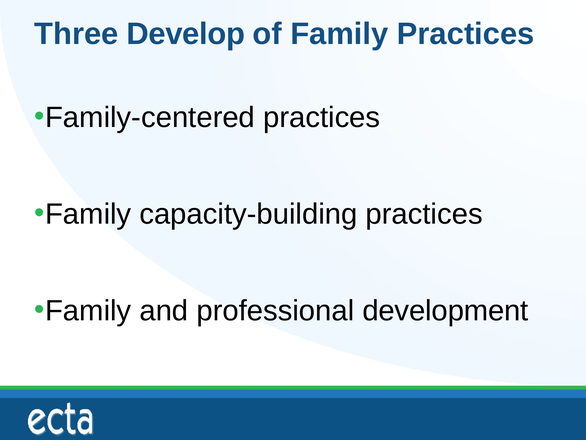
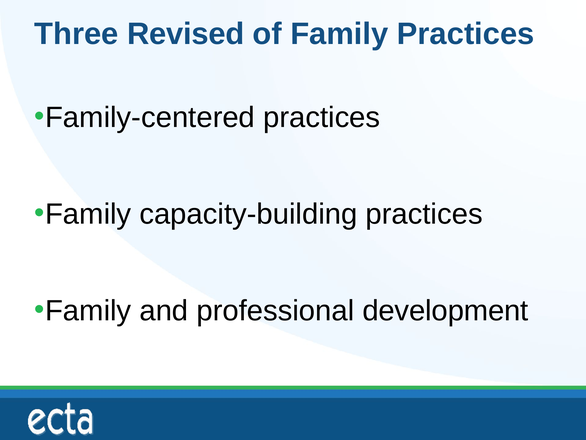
Develop: Develop -> Revised (186, 34)
